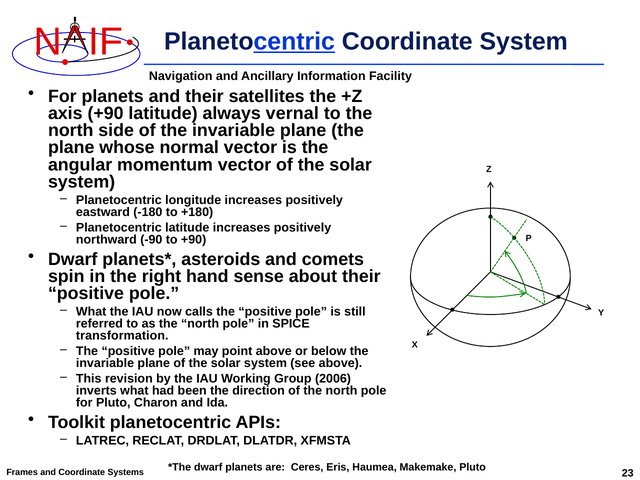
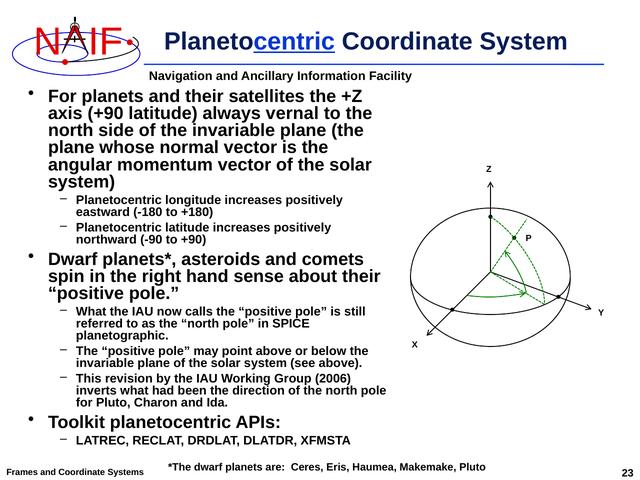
transformation: transformation -> planetographic (122, 336)
